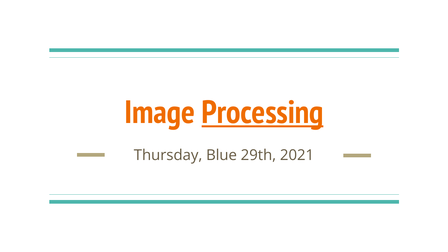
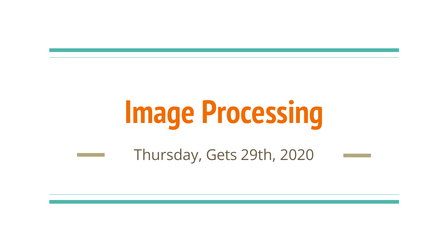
Processing underline: present -> none (263, 113)
Blue: Blue -> Gets (222, 155)
2021: 2021 -> 2020 (297, 155)
